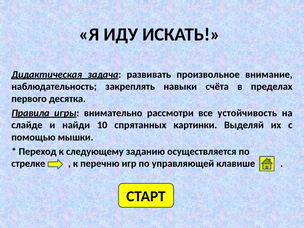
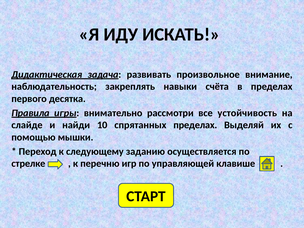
спрятанных картинки: картинки -> пределах (195, 125)
